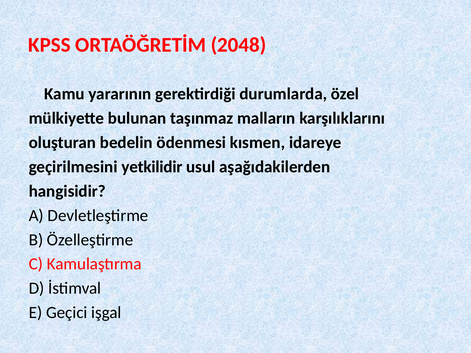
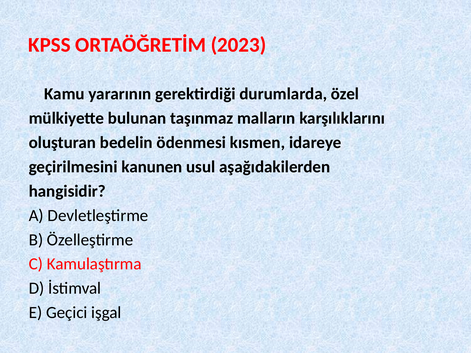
2048: 2048 -> 2023 (238, 45)
yetkilidir: yetkilidir -> kanunen (152, 167)
